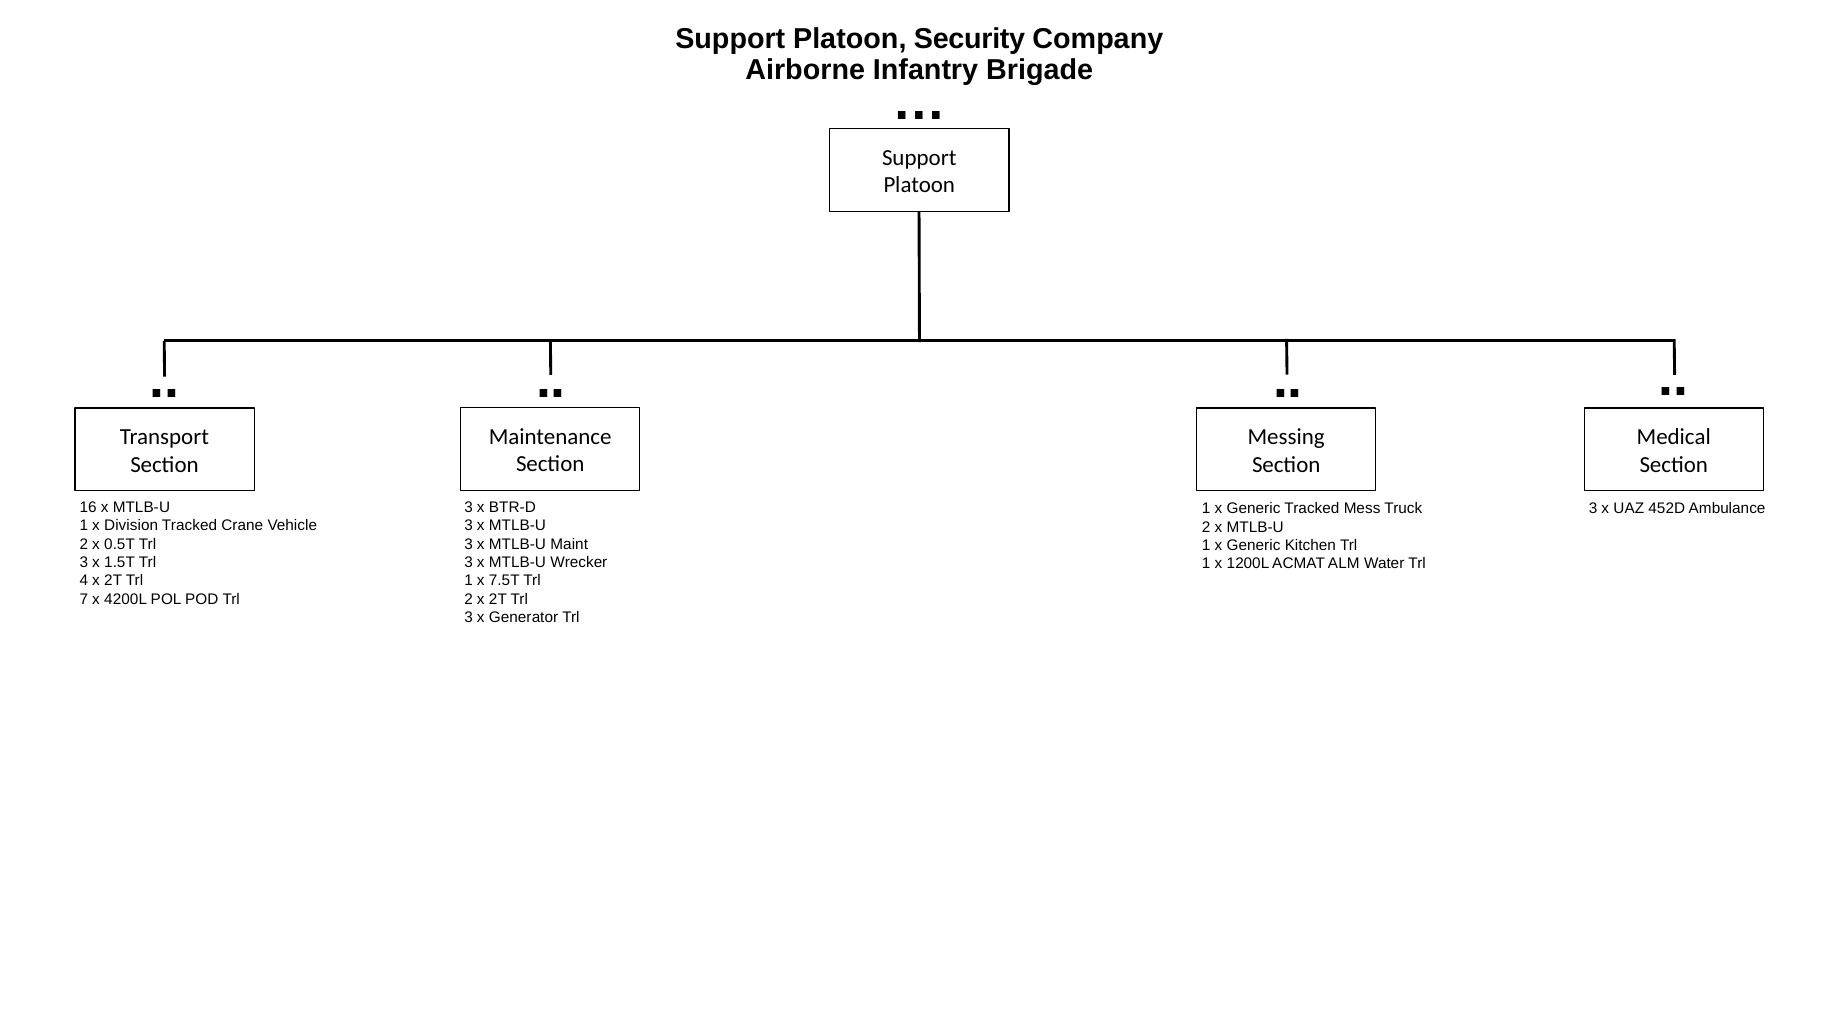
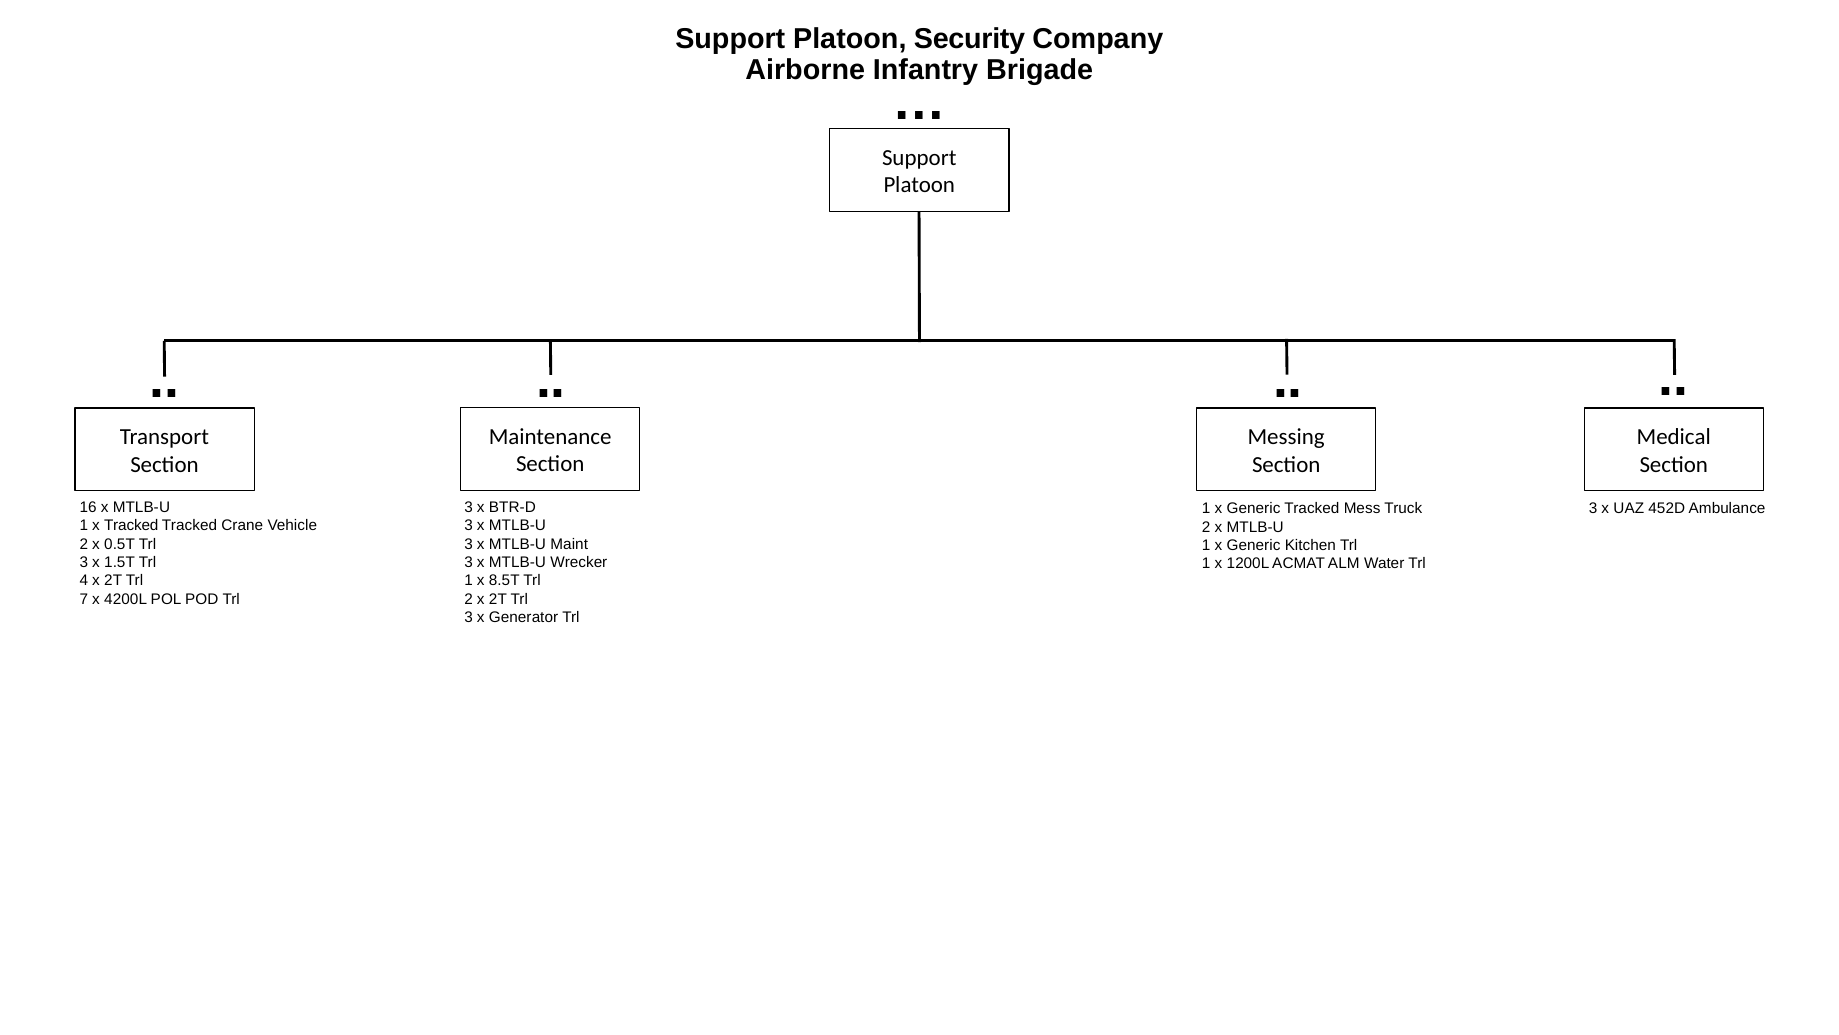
x Division: Division -> Tracked (131, 525)
7.5T: 7.5T -> 8.5T (504, 580)
